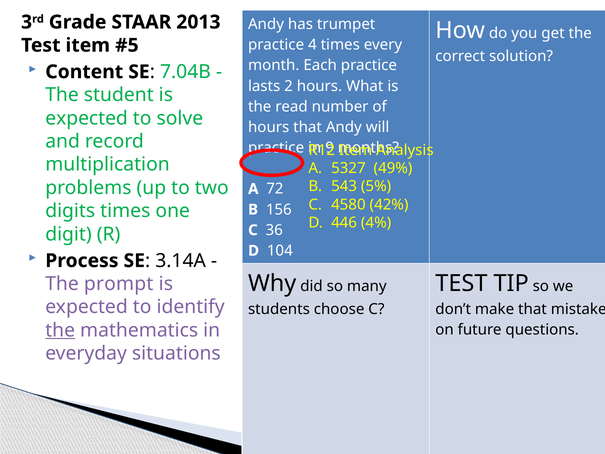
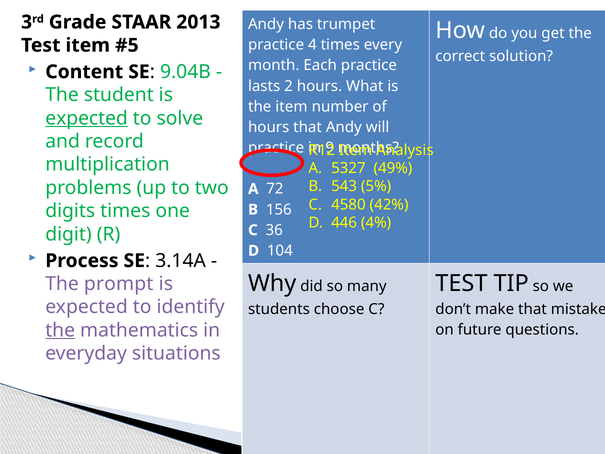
7.04B: 7.04B -> 9.04B (185, 72)
the read: read -> item (291, 107)
expected underline: none -> present (87, 118)
